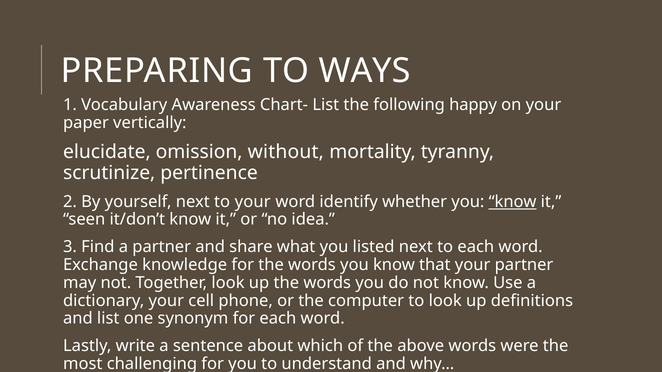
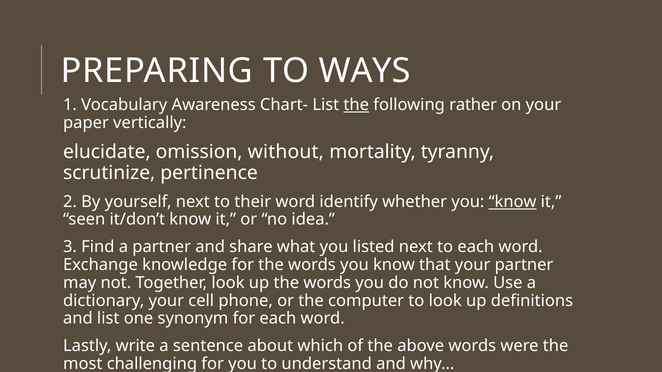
the underline: none -> present (356, 105)
happy: happy -> rather (473, 105)
to your: your -> their (253, 202)
